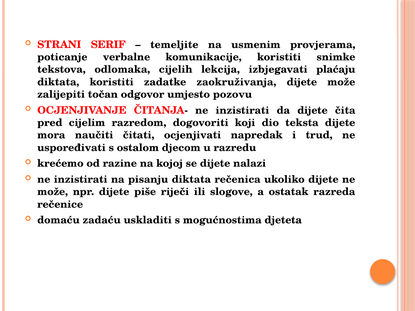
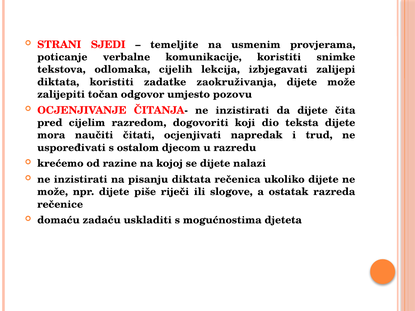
SERIF: SERIF -> SJEDI (108, 45)
plaćaju: plaćaju -> zalijepi (336, 70)
